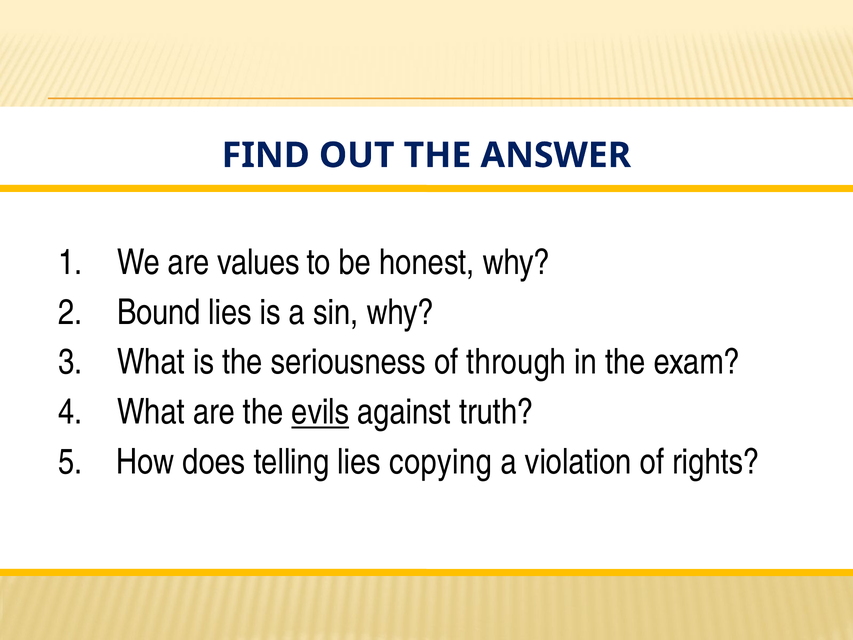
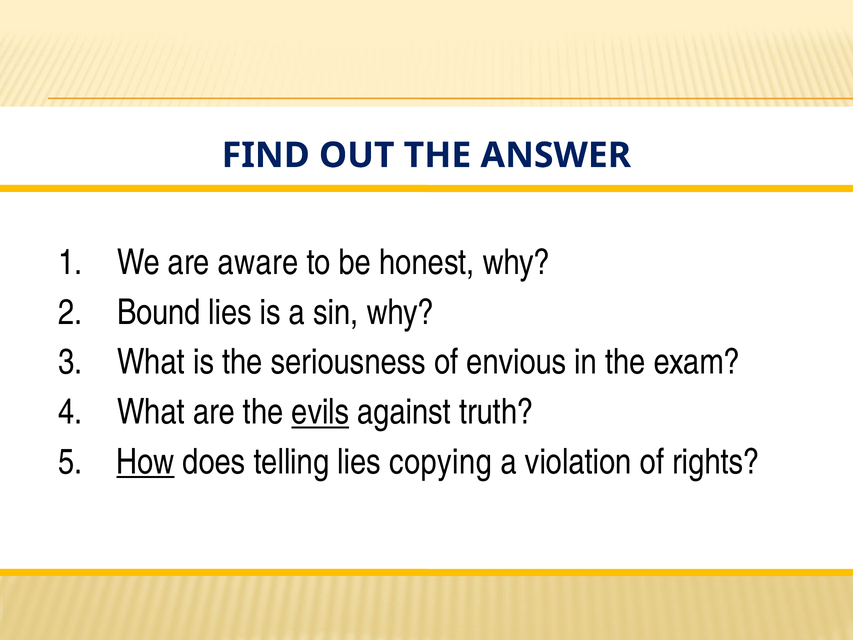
values: values -> aware (258, 263)
through: through -> envious (516, 362)
How underline: none -> present (145, 462)
